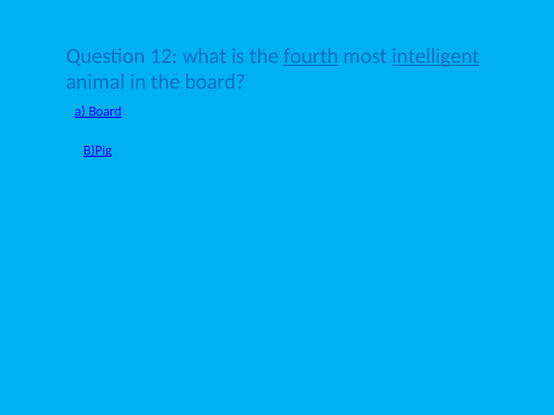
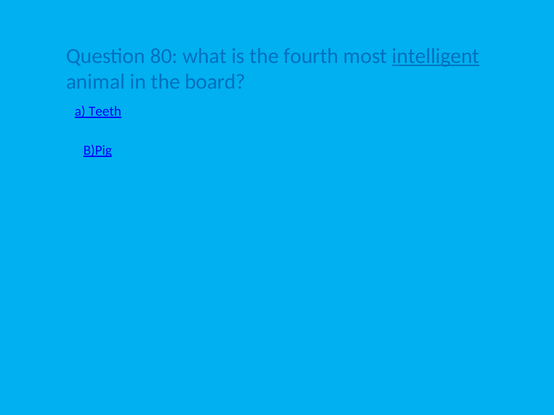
12: 12 -> 80 (164, 56)
fourth underline: present -> none (311, 56)
a Board: Board -> Teeth (105, 112)
